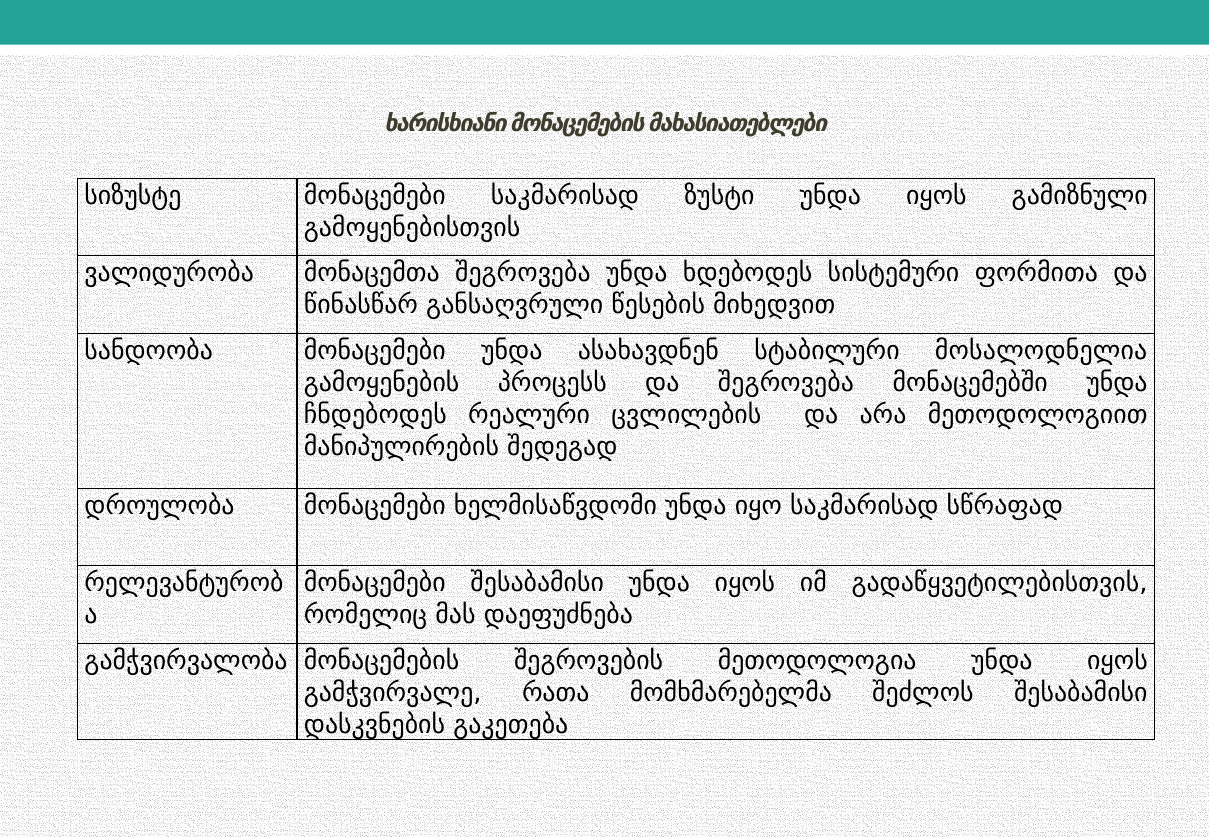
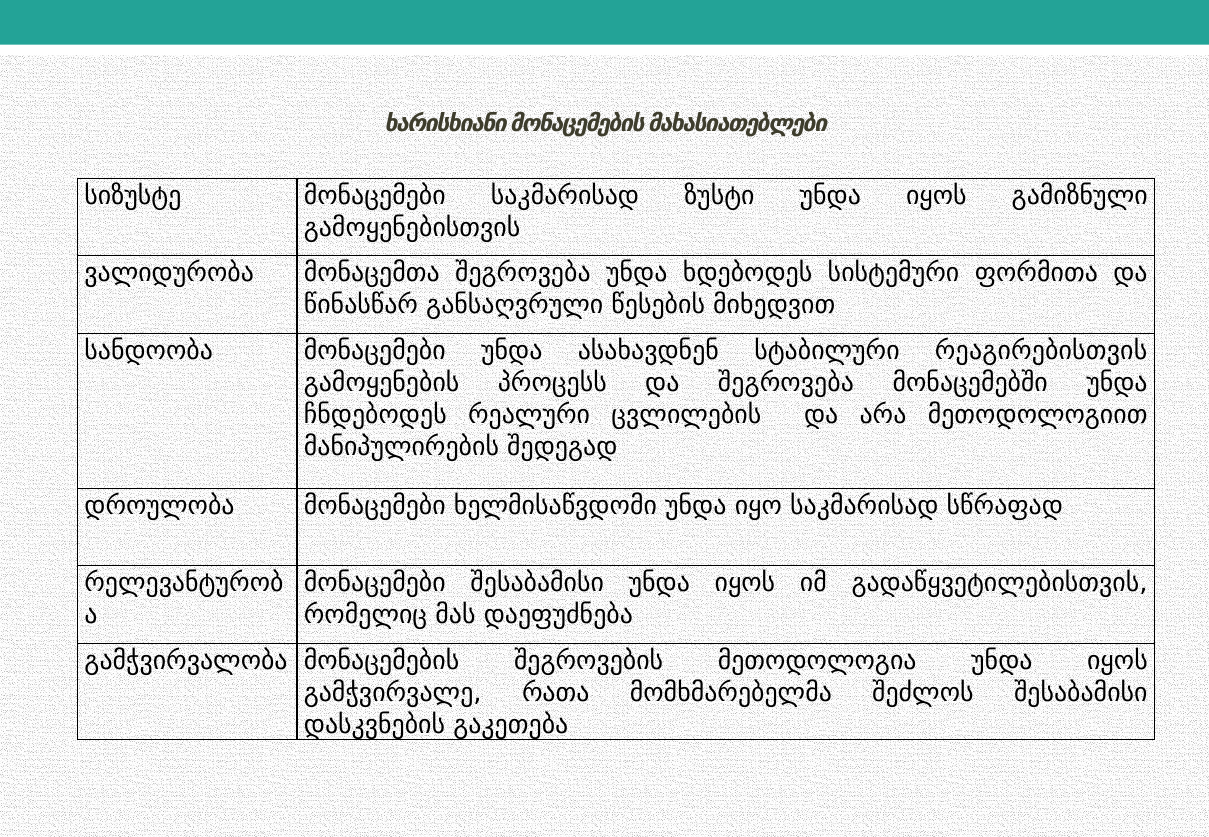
მოსალოდნელია: მოსალოდნელია -> რეაგირებისთვის (1041, 351)
